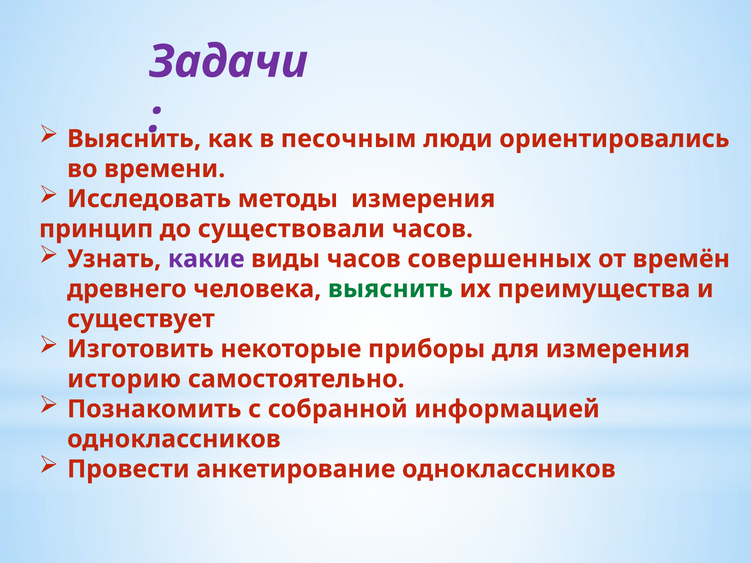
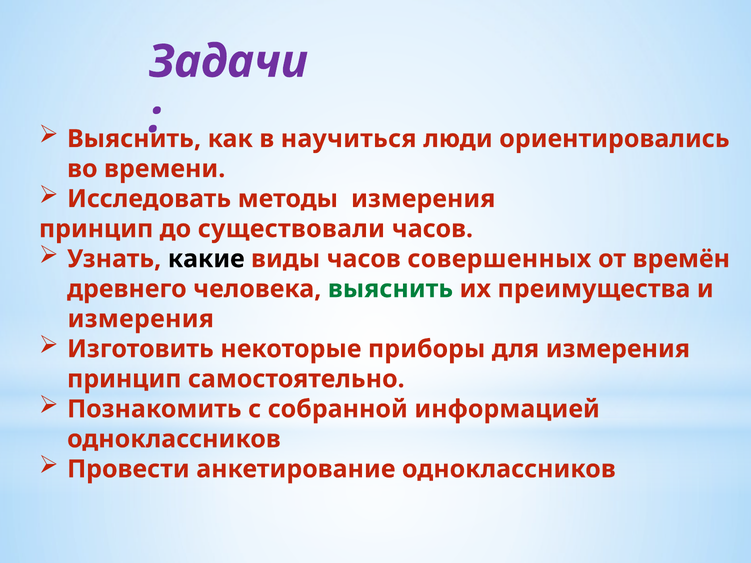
песочным: песочным -> научиться (349, 139)
какие colour: purple -> black (206, 259)
существует: существует -> измерения (141, 319)
историю: историю -> принцип (124, 379)
